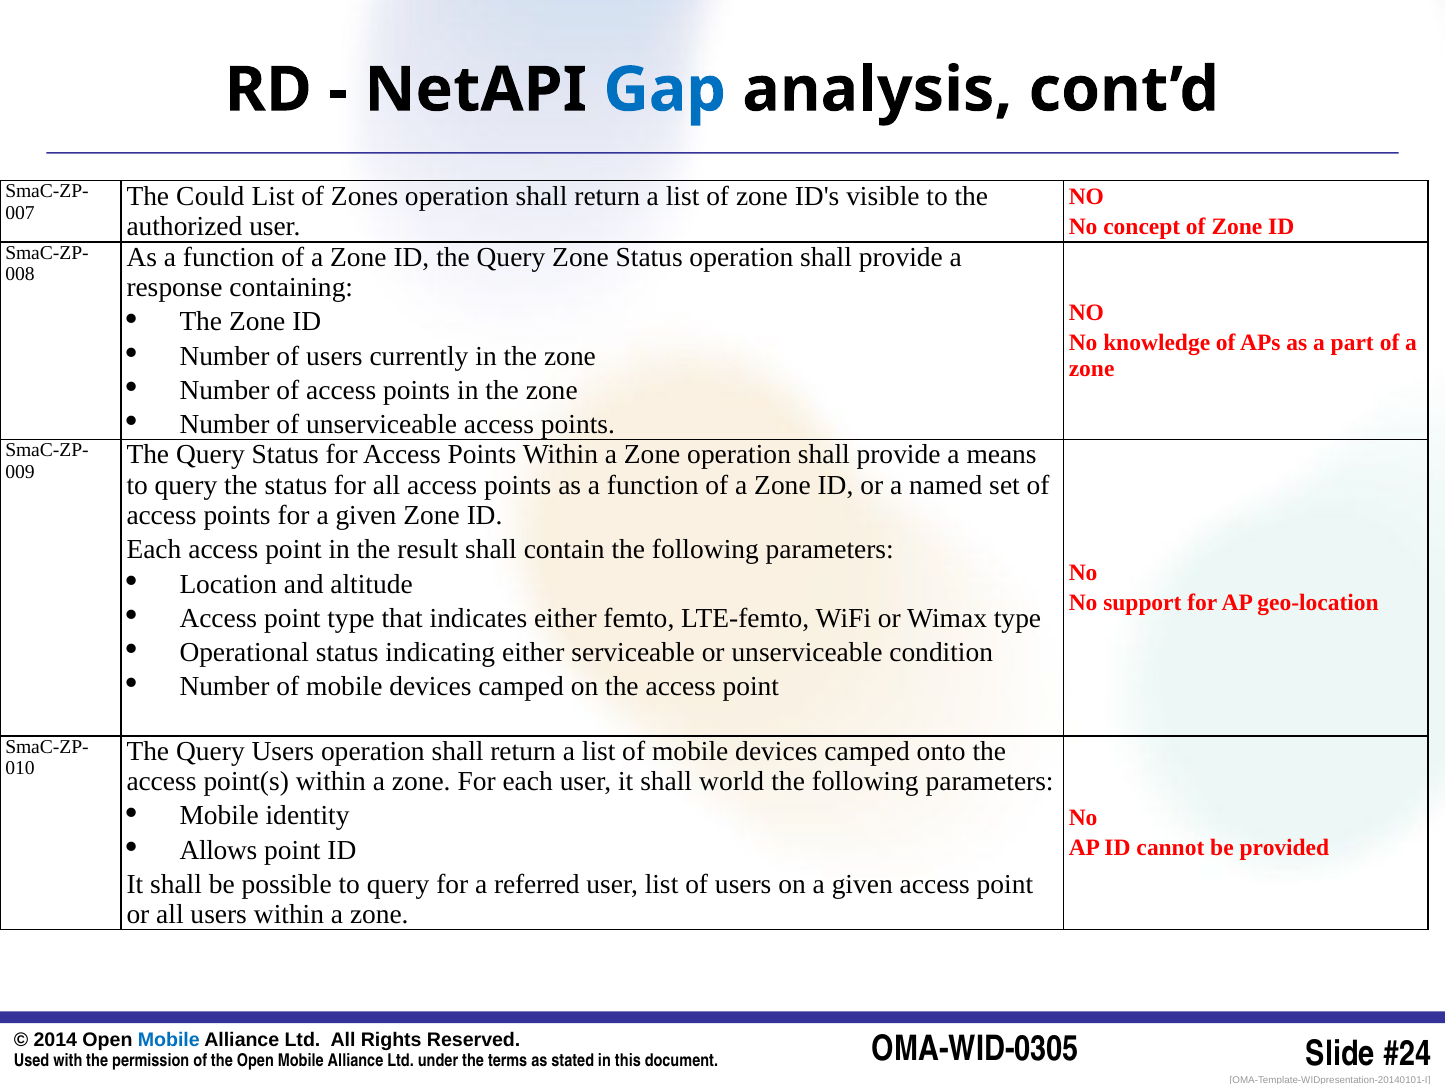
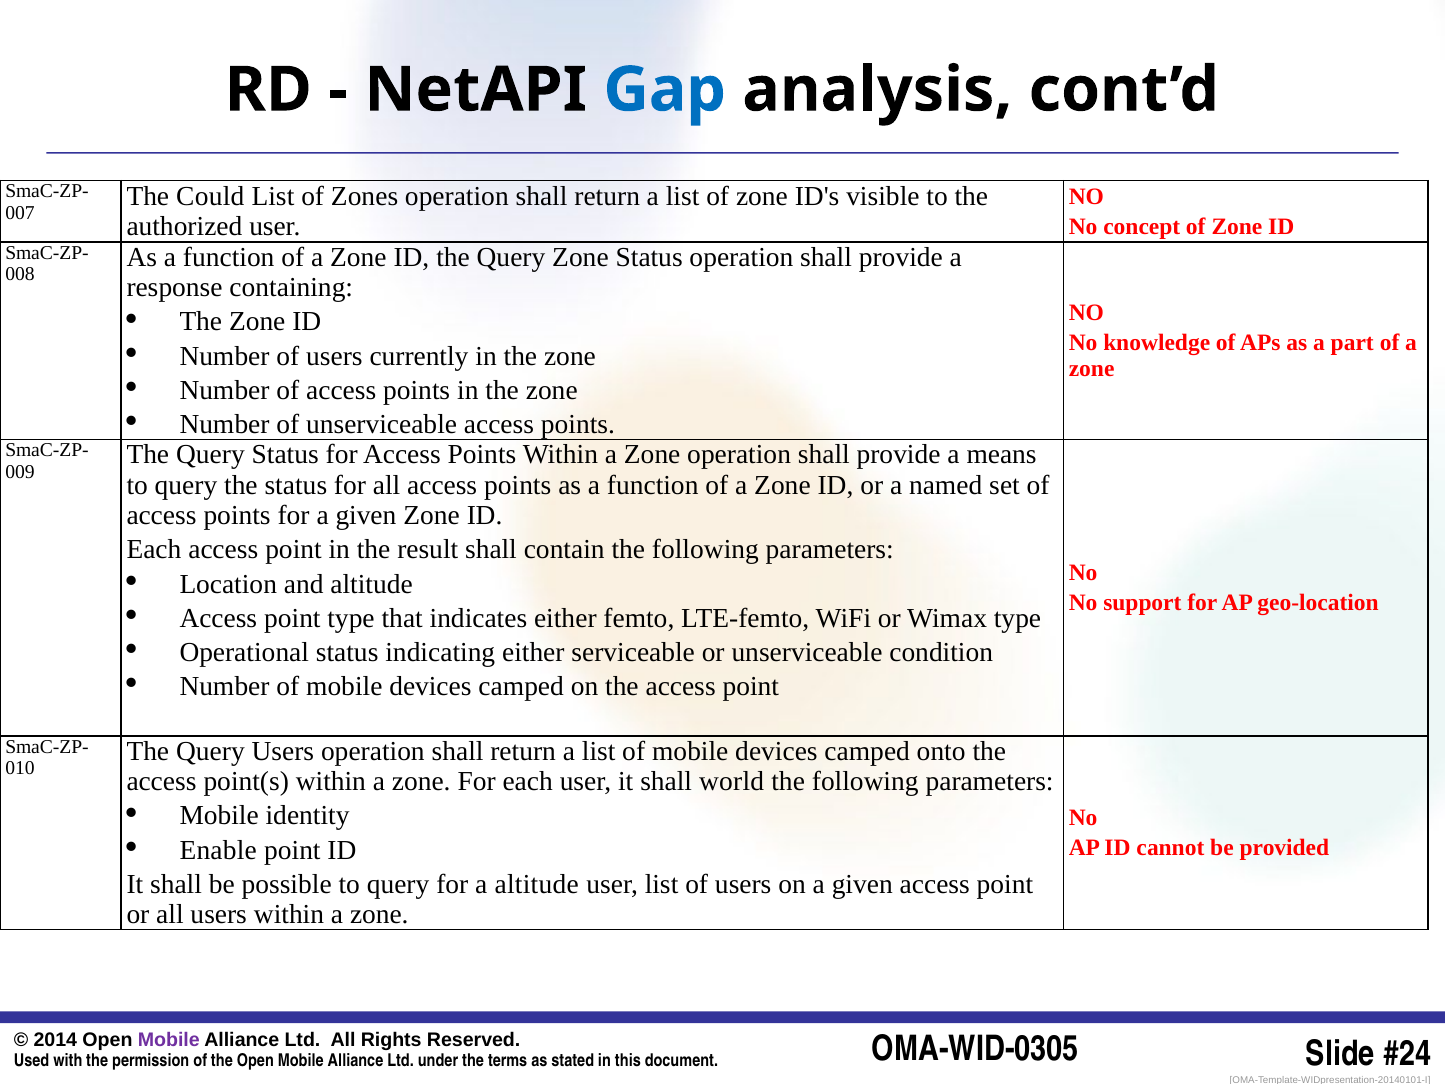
Allows: Allows -> Enable (218, 850)
a referred: referred -> altitude (537, 884)
Mobile colour: blue -> purple (169, 1040)
